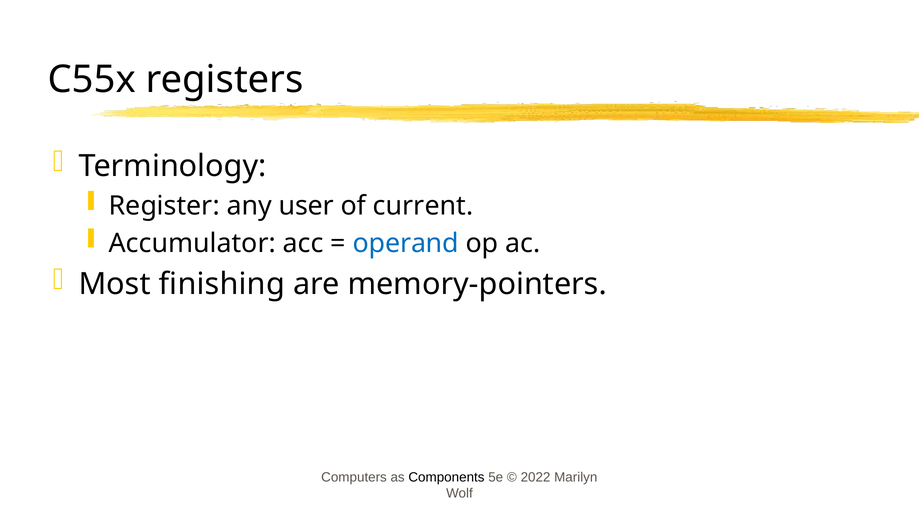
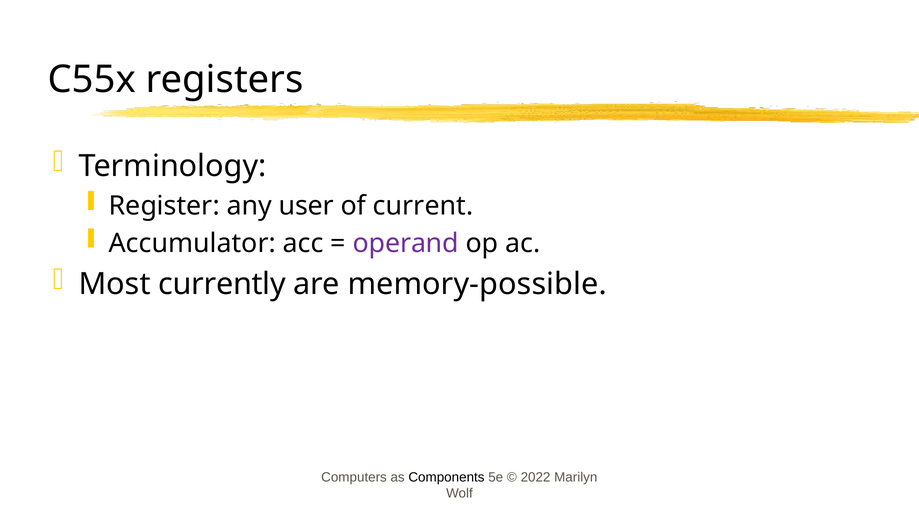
operand colour: blue -> purple (406, 243)
finishing: finishing -> currently (222, 284)
memory-pointers: memory-pointers -> memory-possible (477, 284)
